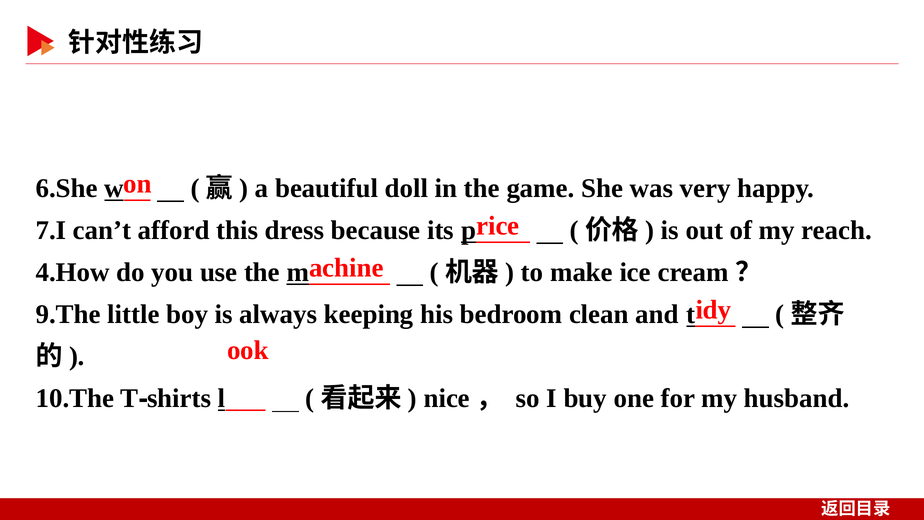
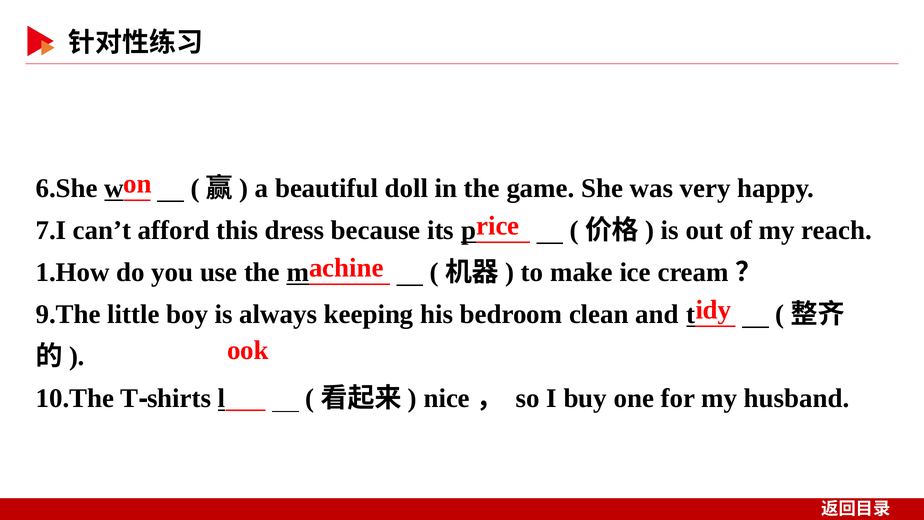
4.How: 4.How -> 1.How (73, 272)
